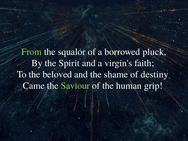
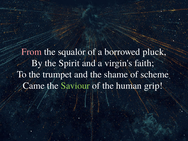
From colour: light green -> pink (32, 52)
beloved: beloved -> trumpet (57, 74)
destiny: destiny -> scheme (155, 74)
